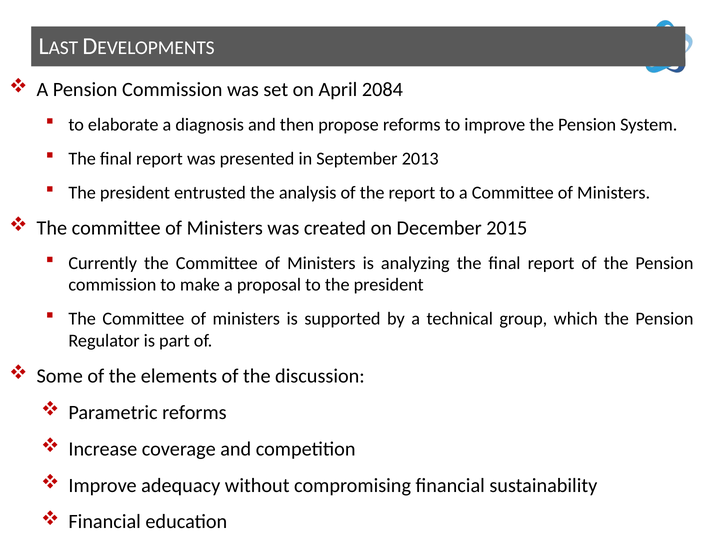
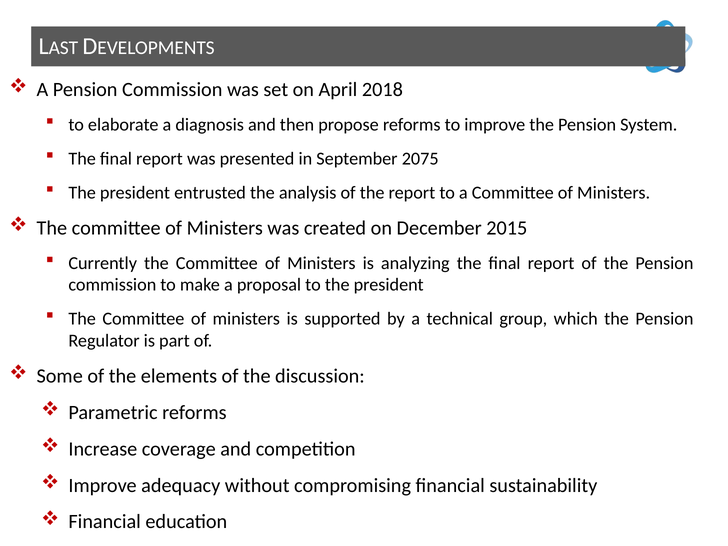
2084: 2084 -> 2018 (382, 90)
2013: 2013 -> 2075 (420, 159)
